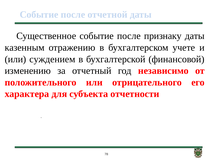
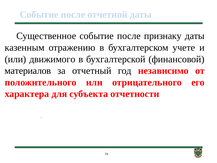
суждением: суждением -> движимого (52, 59)
изменению: изменению -> материалов (28, 71)
